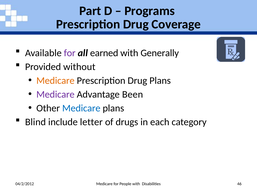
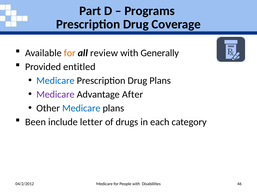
for colour: purple -> orange (70, 53)
earned: earned -> review (104, 53)
without: without -> entitled (79, 67)
Medicare colour: orange -> blue (55, 81)
Been: Been -> After (133, 94)
Blind: Blind -> Been (35, 122)
